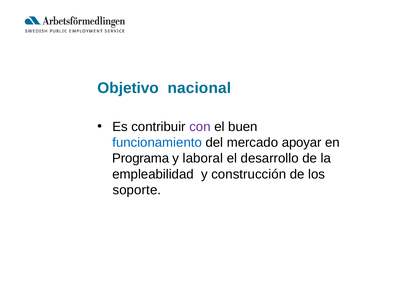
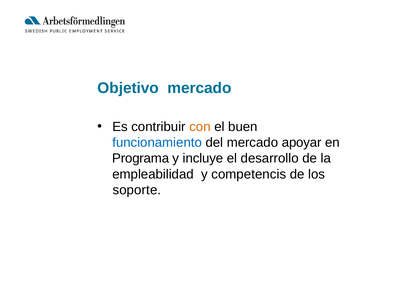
Objetivo nacional: nacional -> mercado (199, 88)
con colour: purple -> orange (200, 127)
laboral: laboral -> incluye (203, 158)
construcción: construcción -> competencis (249, 174)
